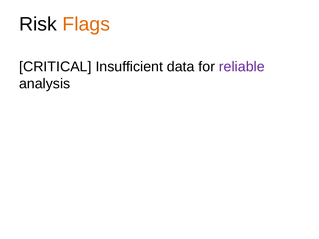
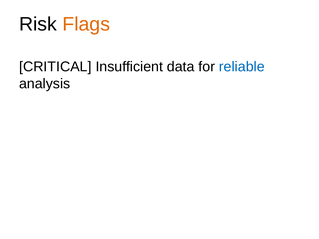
reliable colour: purple -> blue (242, 67)
